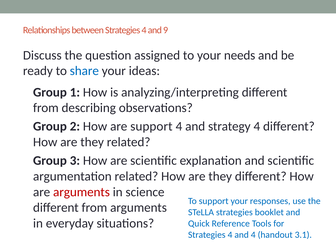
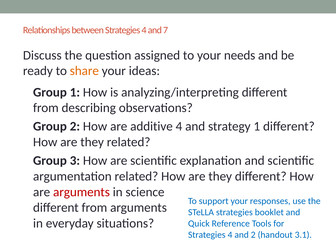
9: 9 -> 7 (166, 30)
share colour: blue -> orange (84, 71)
are support: support -> additive (151, 126)
strategy 4: 4 -> 1 (257, 126)
and 4: 4 -> 2 (253, 235)
